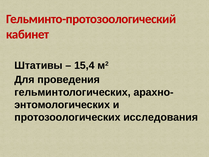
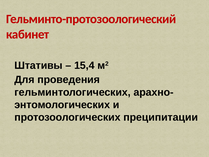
исследования: исследования -> преципитации (161, 117)
